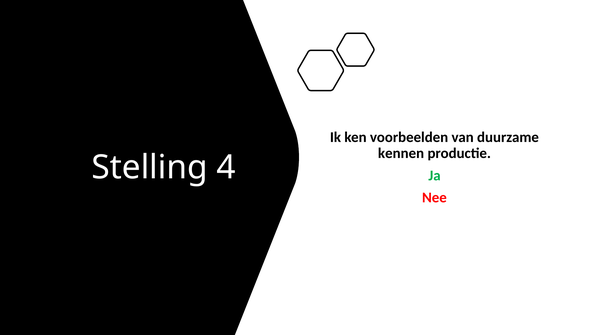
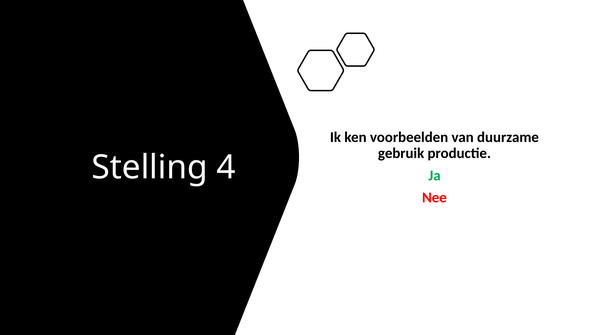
kennen: kennen -> gebruik (401, 153)
